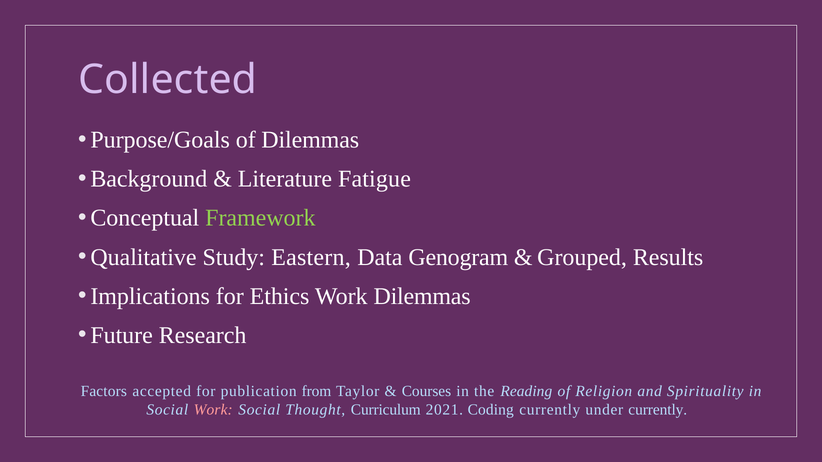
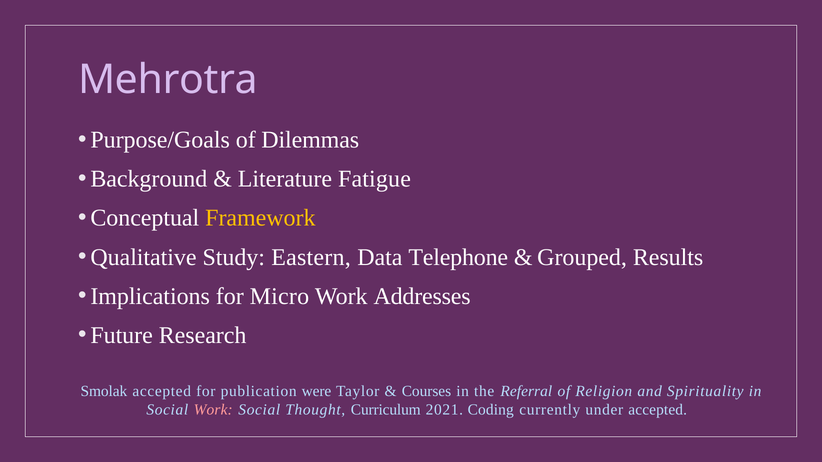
Collected: Collected -> Mehrotra (168, 80)
Framework colour: light green -> yellow (260, 218)
Genogram: Genogram -> Telephone (458, 257)
Ethics: Ethics -> Micro (279, 296)
Work Dilemmas: Dilemmas -> Addresses (422, 296)
Factors: Factors -> Smolak (104, 391)
from: from -> were (317, 391)
Reading: Reading -> Referral (526, 391)
under currently: currently -> accepted (658, 410)
